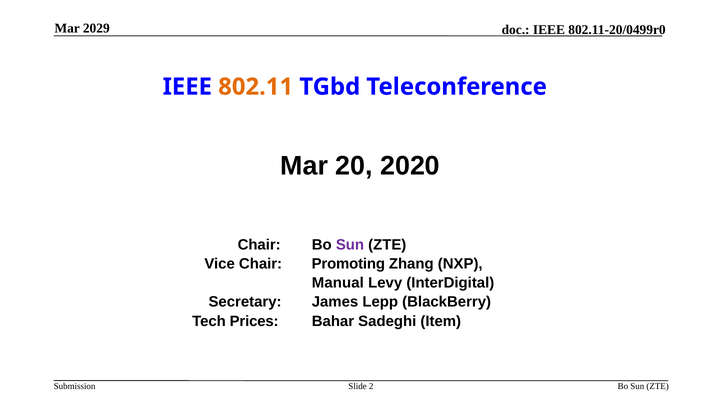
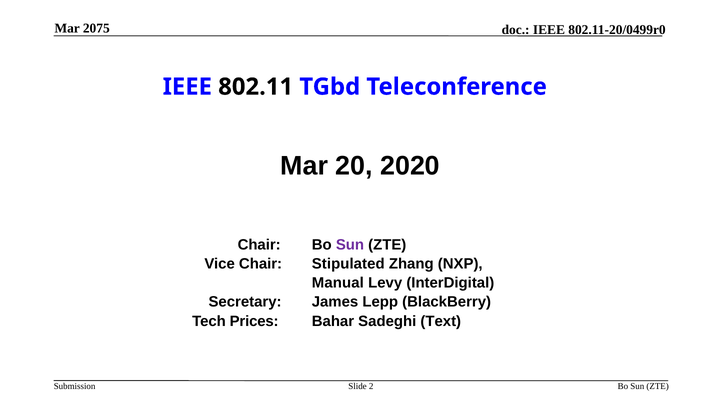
2029: 2029 -> 2075 (96, 28)
802.11 colour: orange -> black (256, 87)
Promoting: Promoting -> Stipulated (348, 264)
Item: Item -> Text (441, 321)
